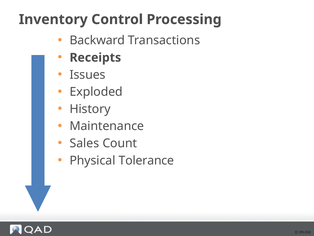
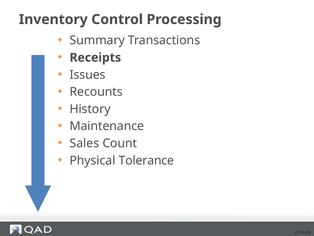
Backward: Backward -> Summary (97, 40)
Exploded: Exploded -> Recounts (96, 92)
